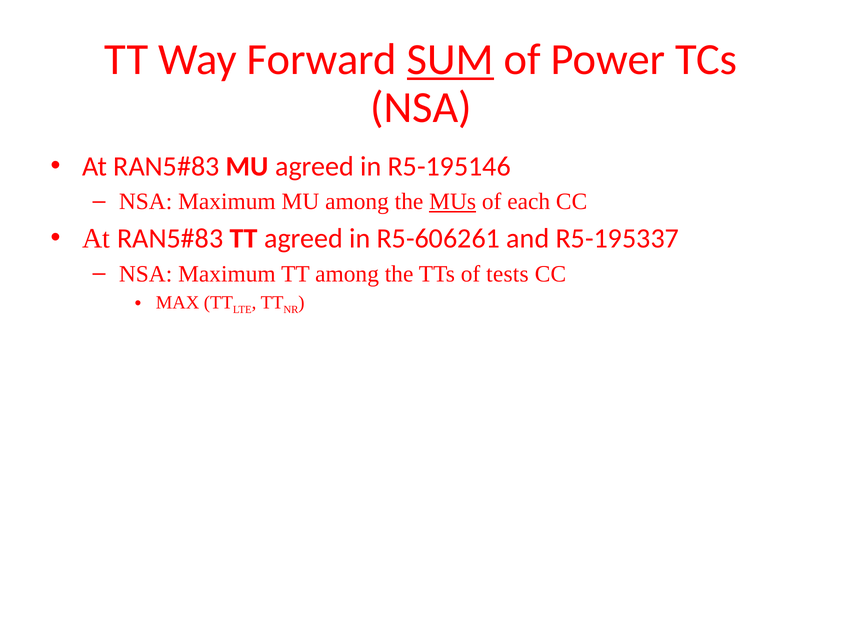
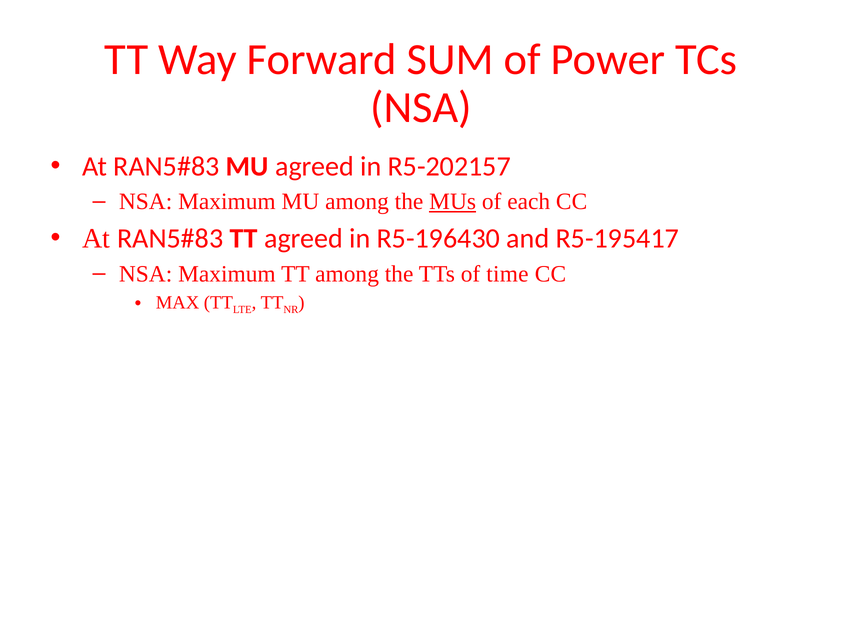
SUM underline: present -> none (450, 60)
R5-195146: R5-195146 -> R5-202157 (449, 166)
R5-606261: R5-606261 -> R5-196430 (438, 238)
R5-195337: R5-195337 -> R5-195417 (617, 238)
tests: tests -> time (507, 274)
